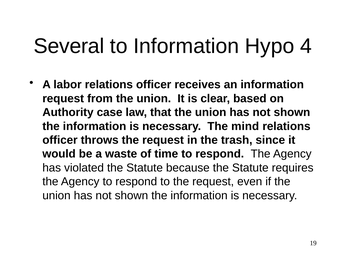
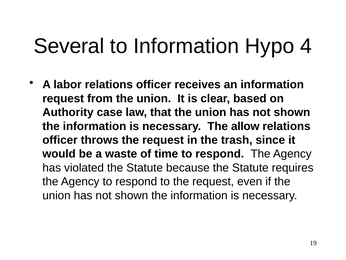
mind: mind -> allow (245, 126)
